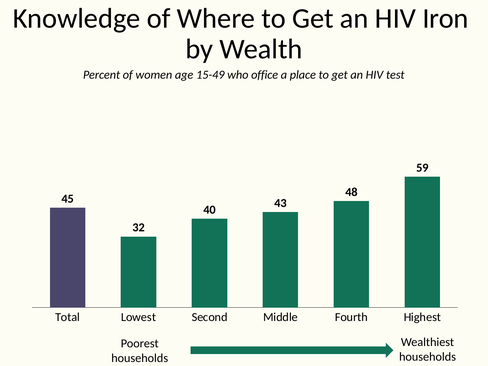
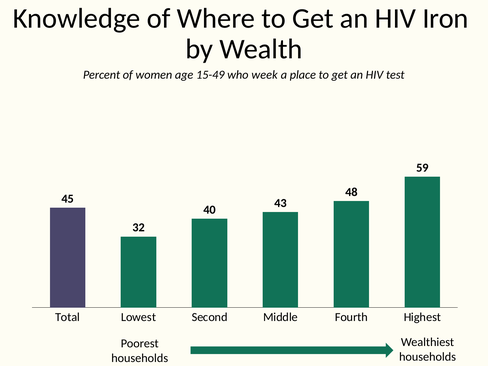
office: office -> week (265, 75)
